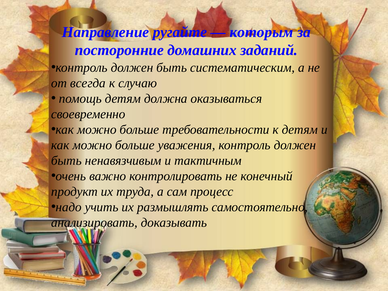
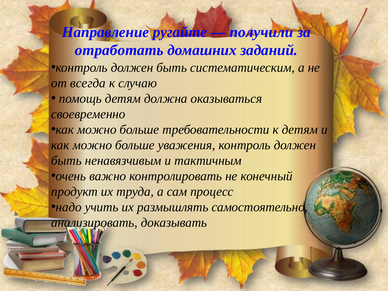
которым: которым -> получили (261, 32)
посторонние: посторонние -> отработать (119, 50)
